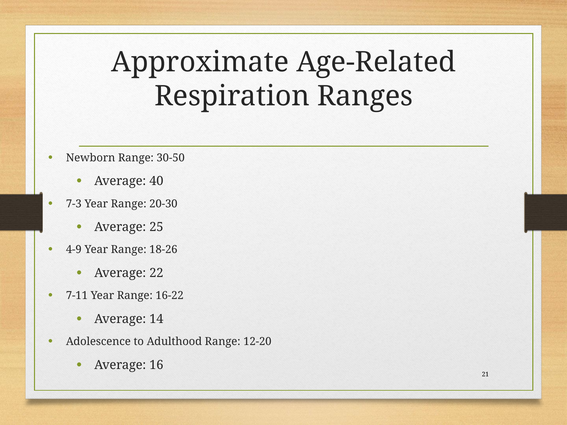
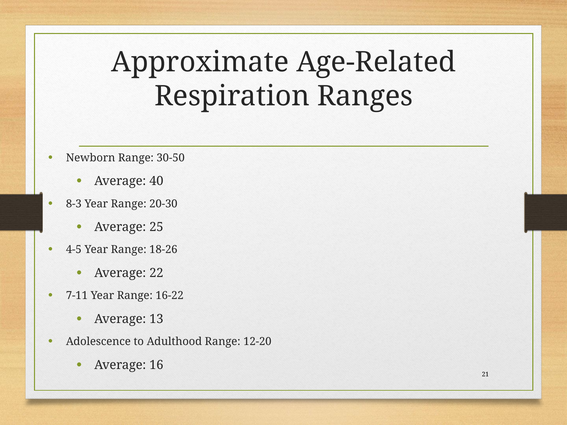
7-3: 7-3 -> 8-3 (74, 204)
4-9: 4-9 -> 4-5 (74, 250)
14: 14 -> 13 (156, 319)
